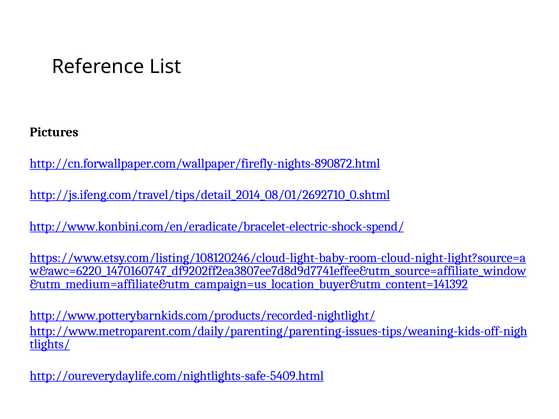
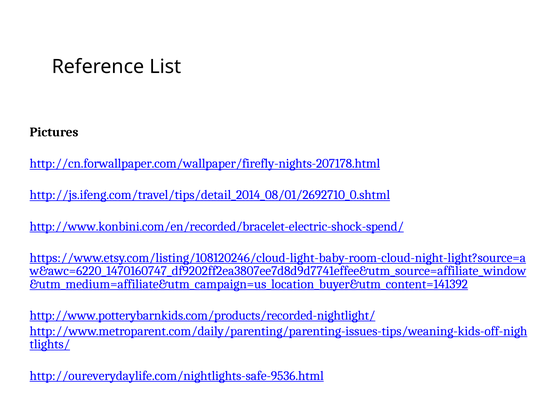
http://cn.forwallpaper.com/wallpaper/firefly-nights-890872.html: http://cn.forwallpaper.com/wallpaper/firefly-nights-890872.html -> http://cn.forwallpaper.com/wallpaper/firefly-nights-207178.html (205, 164)
http://www.konbini.com/en/eradicate/bracelet-electric-shock-spend/: http://www.konbini.com/en/eradicate/bracelet-electric-shock-spend/ -> http://www.konbini.com/en/recorded/bracelet-electric-shock-spend/ (217, 227)
http://oureverydaylife.com/nightlights-safe-5409.html: http://oureverydaylife.com/nightlights-safe-5409.html -> http://oureverydaylife.com/nightlights-safe-9536.html (177, 376)
